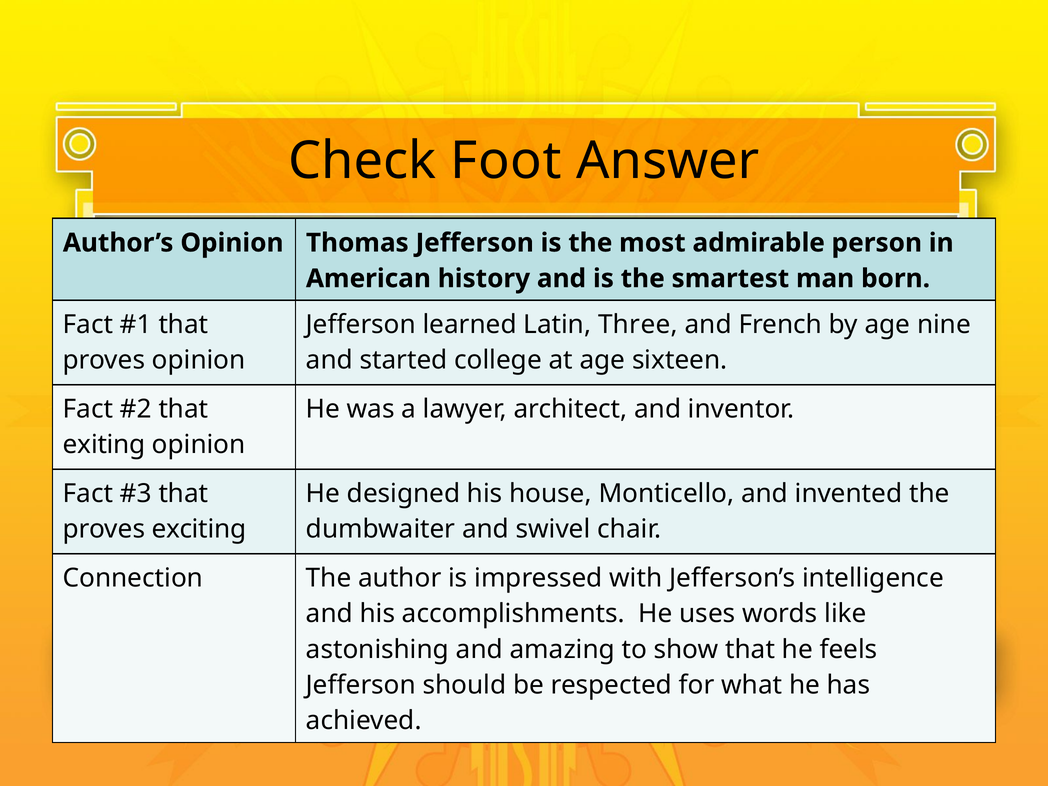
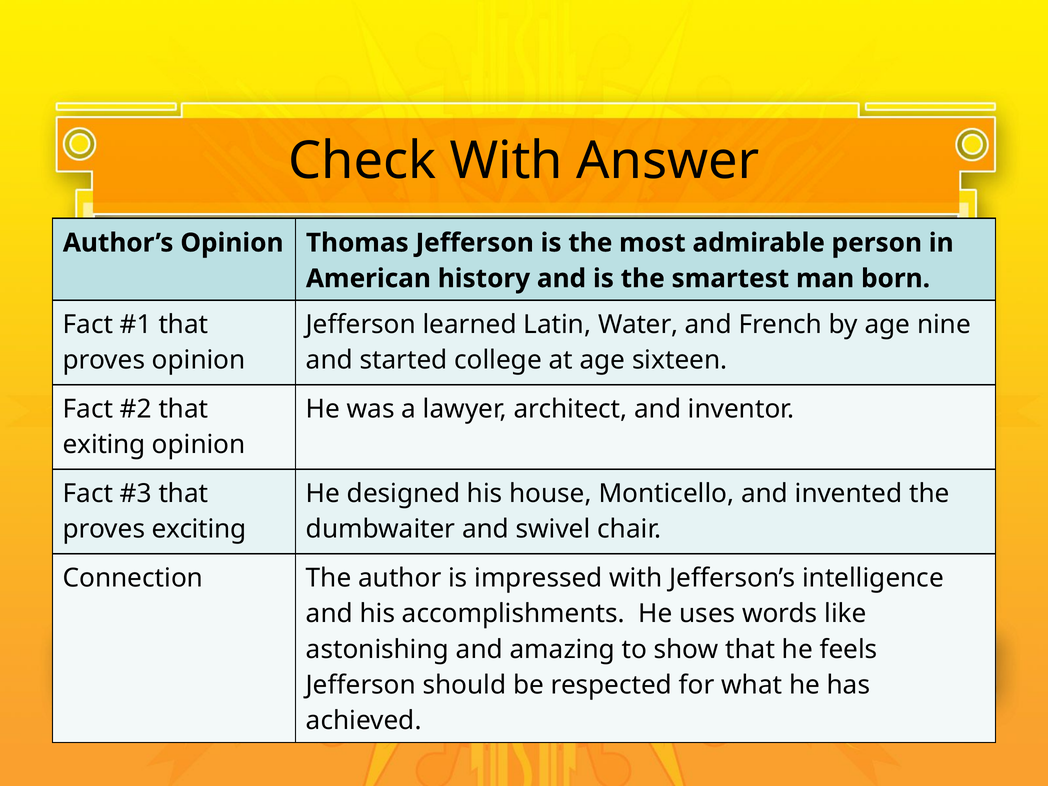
Check Foot: Foot -> With (506, 161)
Three: Three -> Water (638, 325)
